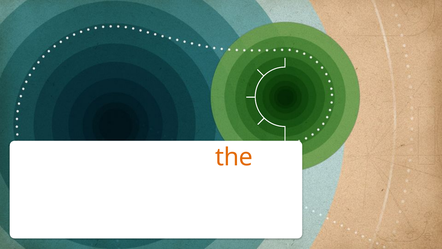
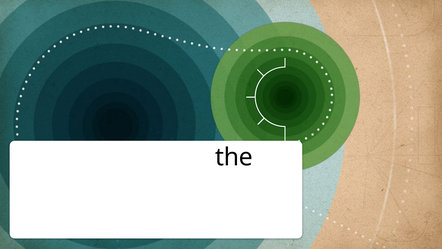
the colour: orange -> black (234, 157)
